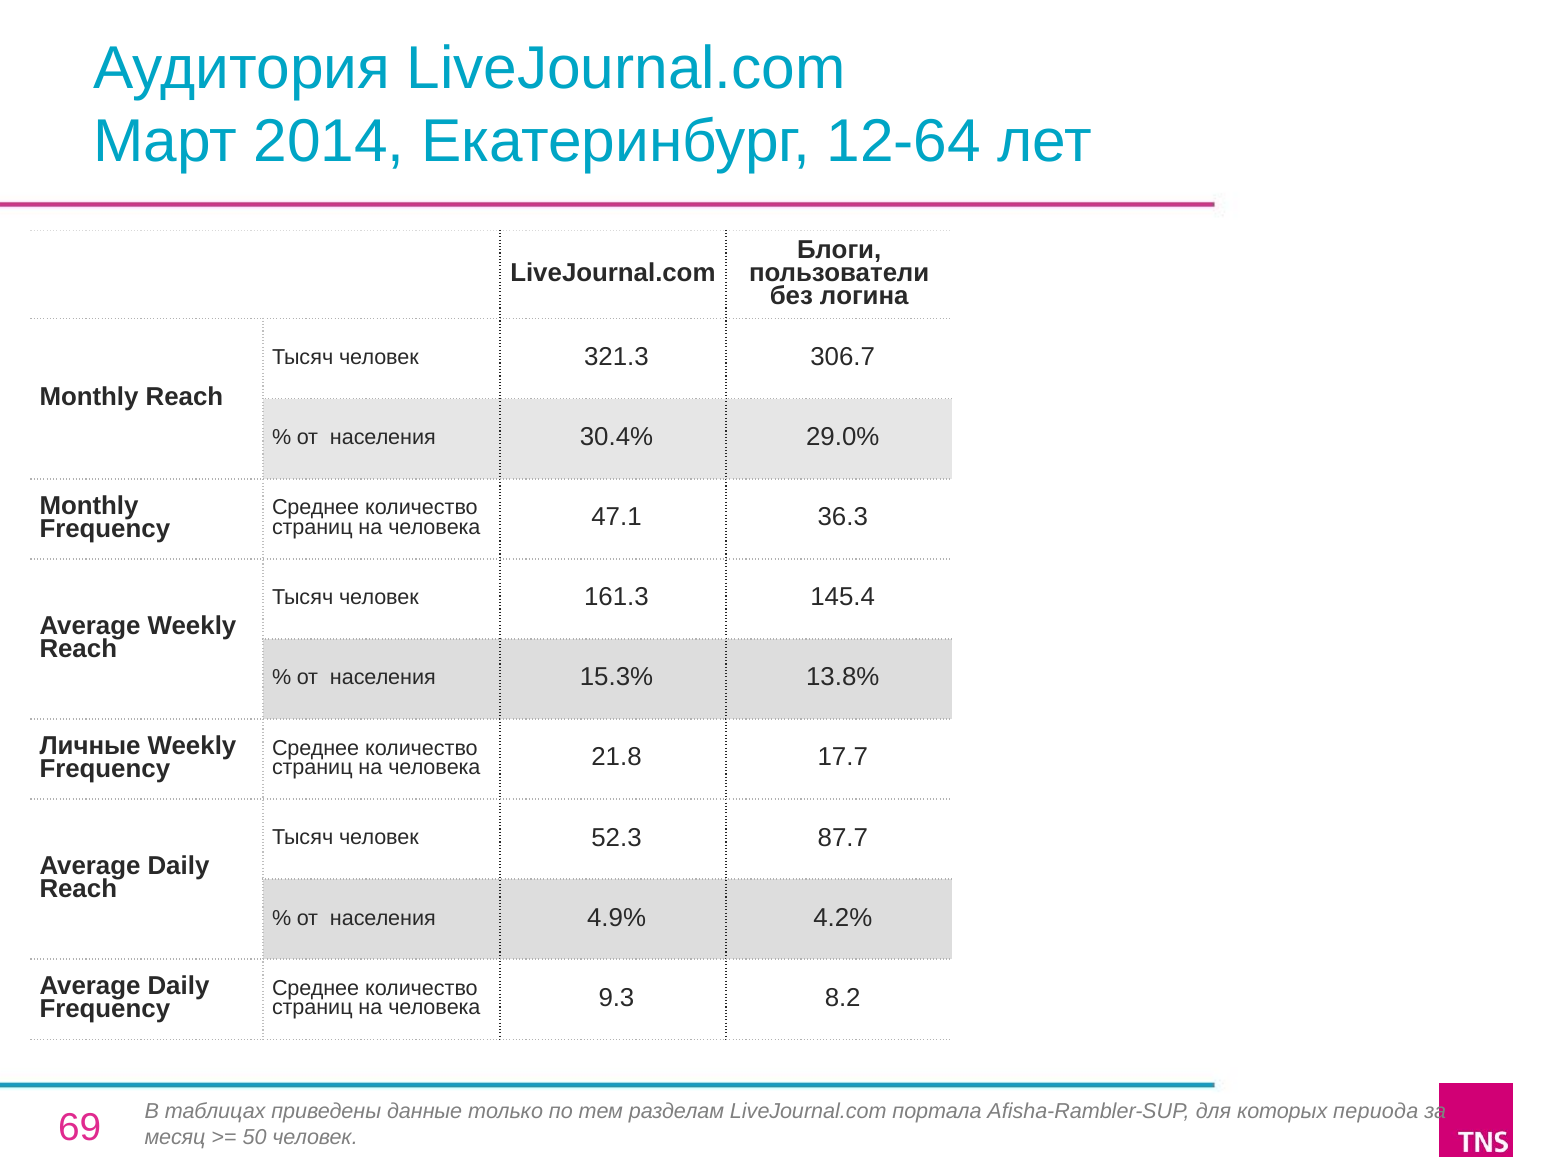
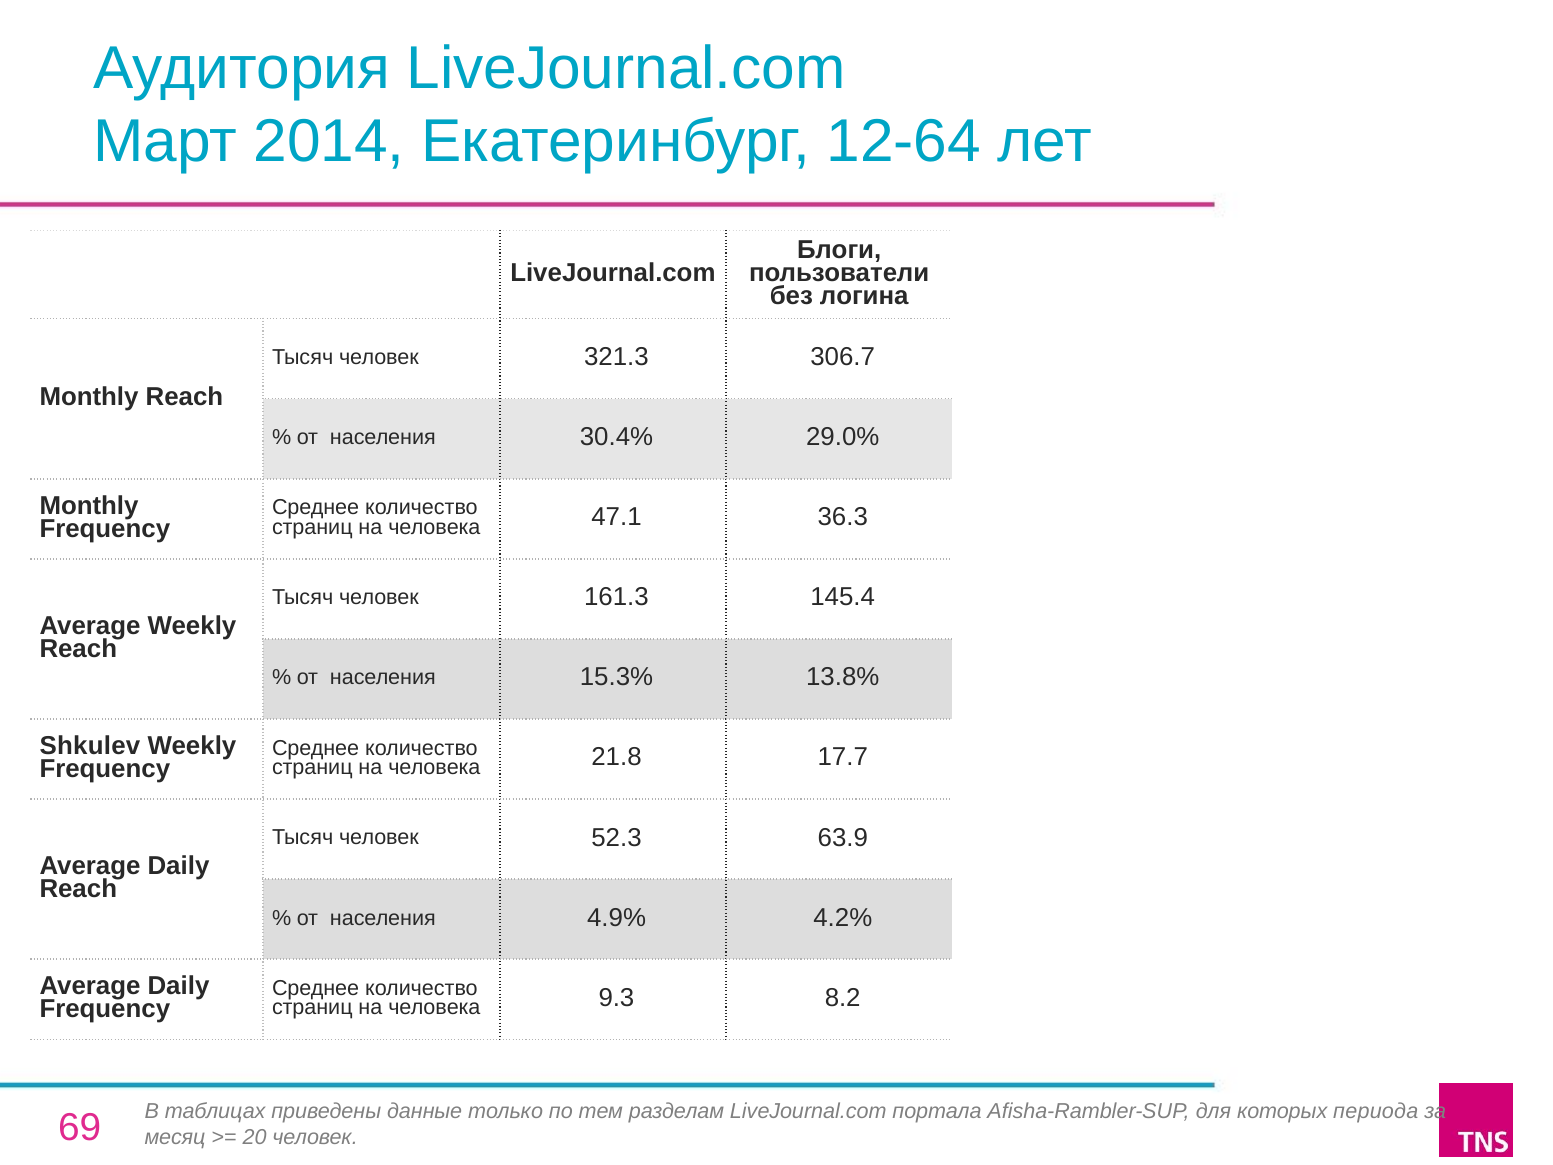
Личные: Личные -> Shkulev (90, 746)
87.7: 87.7 -> 63.9 (843, 837)
50: 50 -> 20 (255, 1137)
